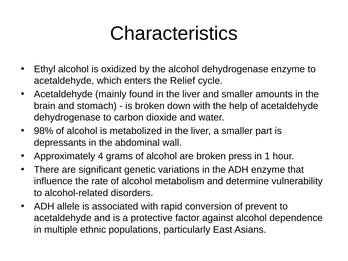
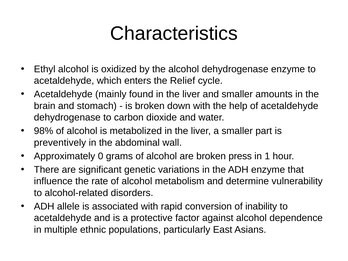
depressants: depressants -> preventively (60, 143)
4: 4 -> 0 (101, 156)
prevent: prevent -> inability (261, 206)
